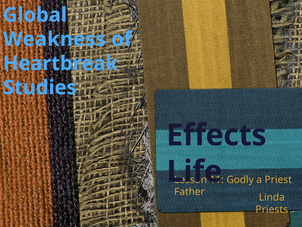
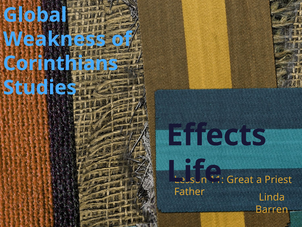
Heartbreak: Heartbreak -> Corinthians (61, 63)
Godly: Godly -> Great (240, 179)
Priests: Priests -> Barren (272, 209)
